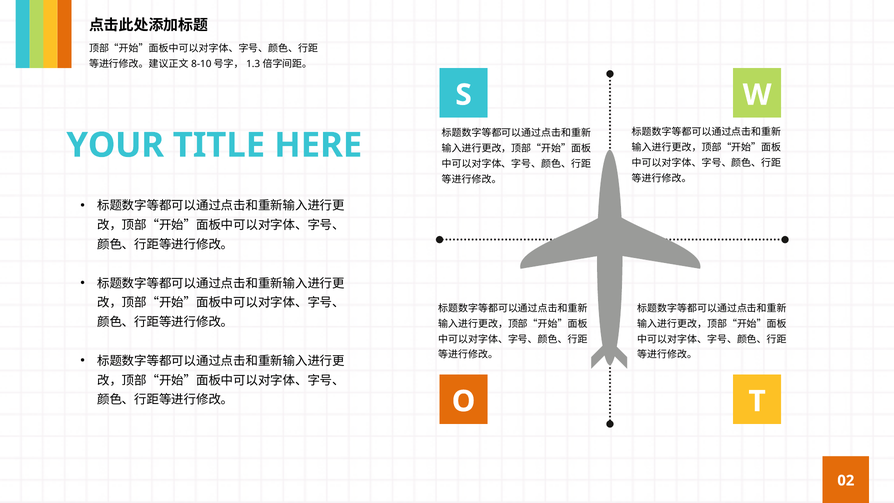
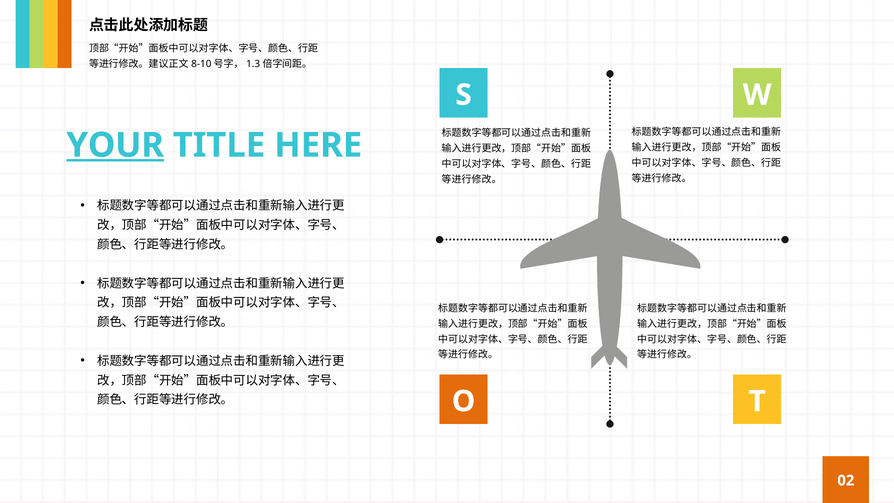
YOUR underline: none -> present (115, 145)
